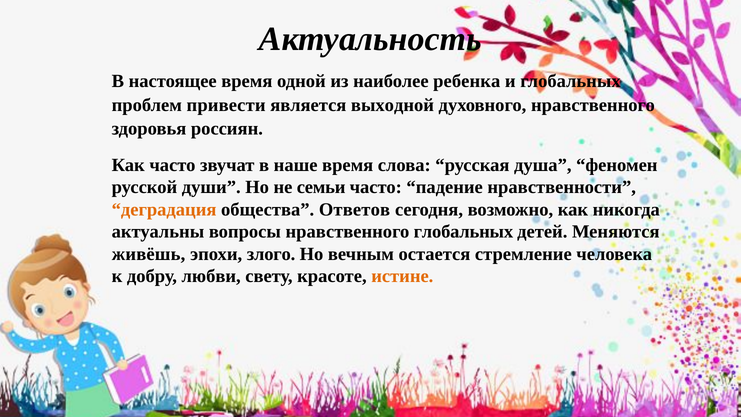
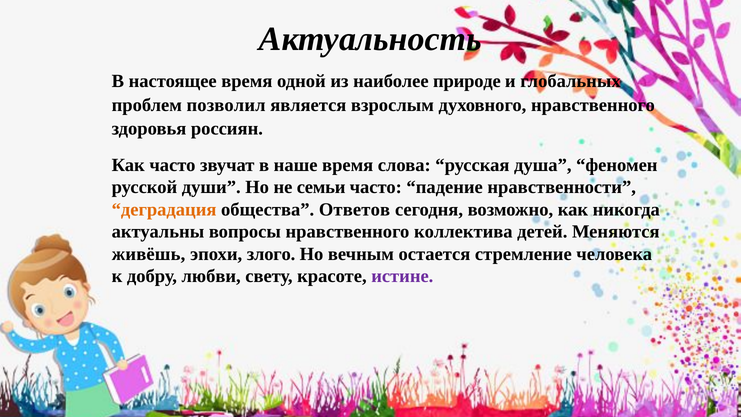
ребенка: ребенка -> природе (467, 81)
привести: привести -> позволил (226, 105)
выходной: выходной -> взрослым (392, 105)
нравственного глобальных: глобальных -> коллектива (463, 232)
истине colour: orange -> purple (402, 276)
